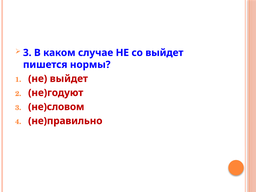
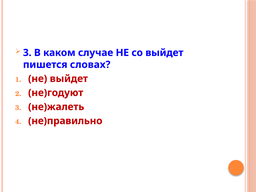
нормы: нормы -> словах (90, 65)
не)словом: не)словом -> не)жалеть (56, 107)
